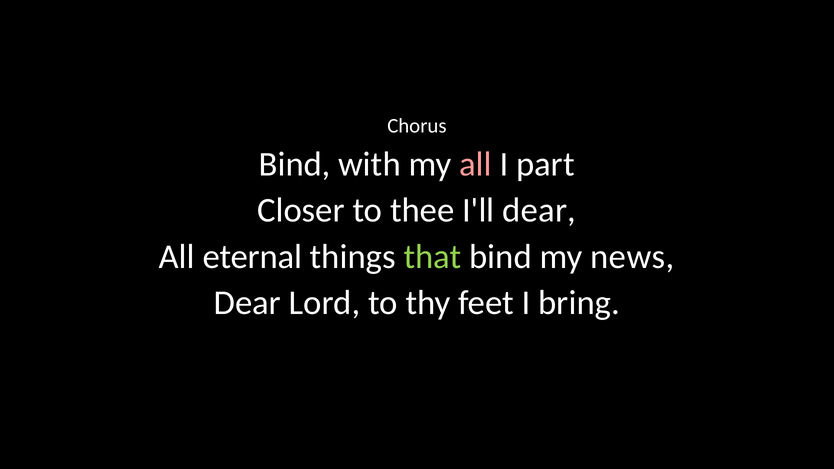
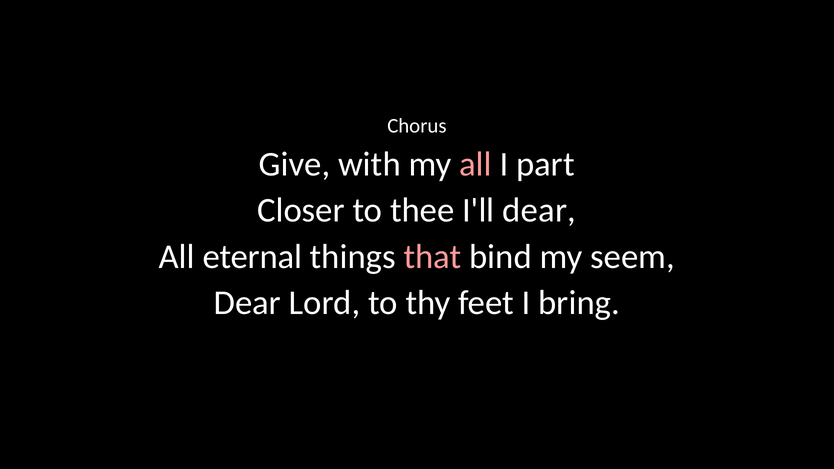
Bind: Bind -> Give (295, 164)
that colour: light green -> pink (432, 257)
news: news -> seem (633, 257)
